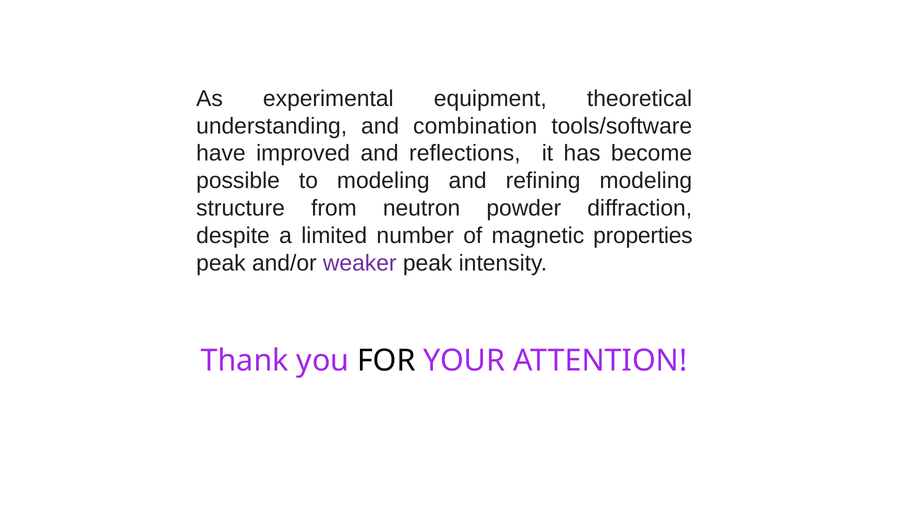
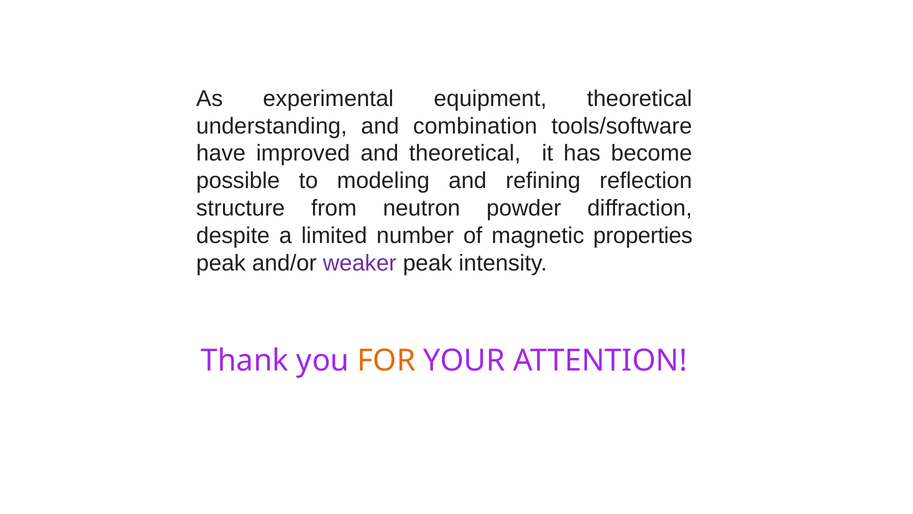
and reflections: reflections -> theoretical (465, 153)
refining modeling: modeling -> reflection (646, 181)
FOR colour: black -> orange (386, 360)
